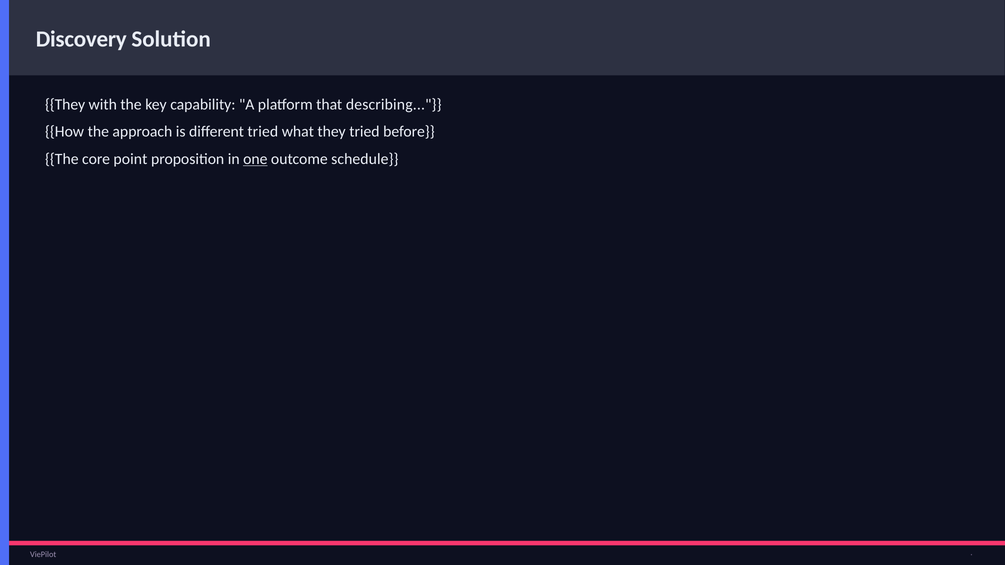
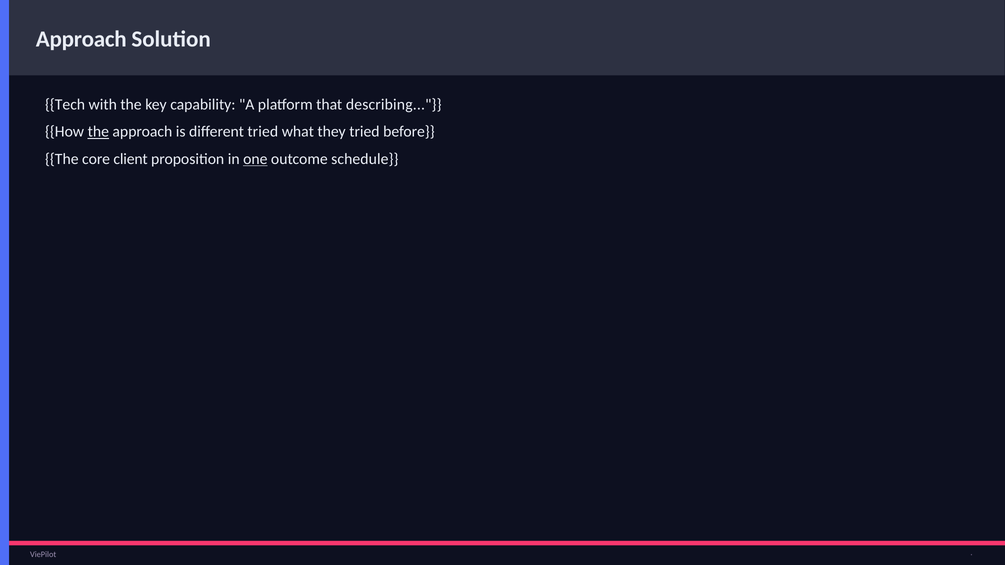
Discovery: Discovery -> Approach (81, 39)
They: They -> Tech (65, 105)
the underline: none -> present (98, 132)
point: point -> client (131, 159)
